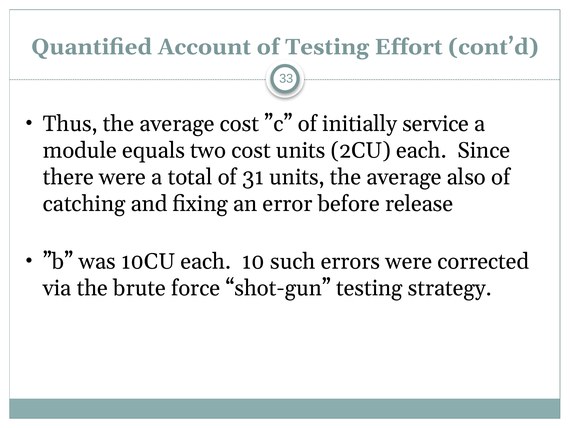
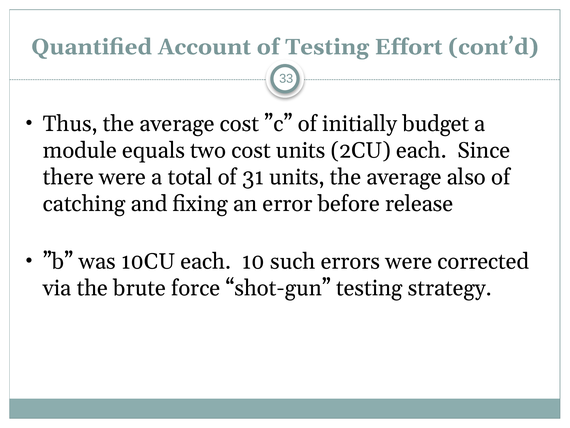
service: service -> budget (436, 124)
